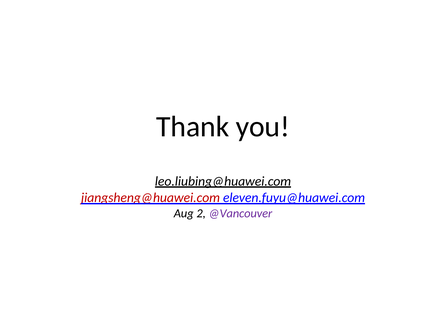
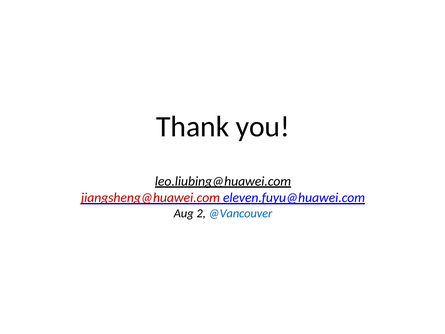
@Vancouver colour: purple -> blue (240, 213)
